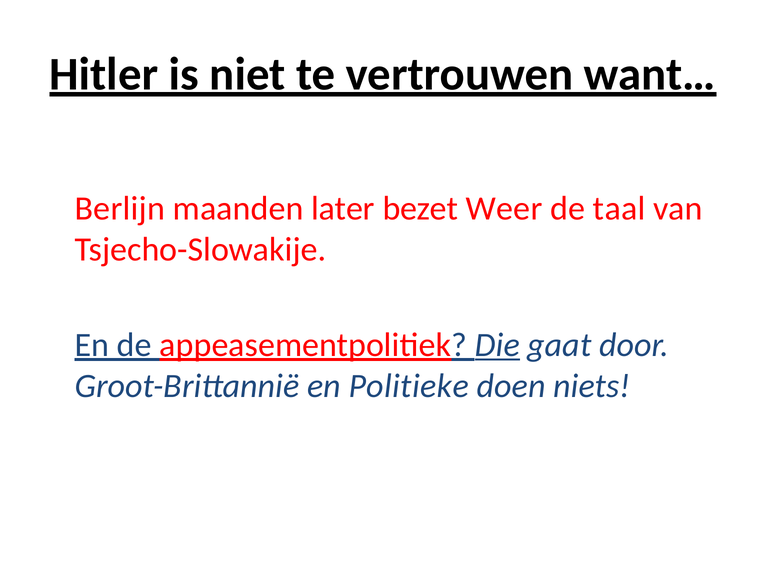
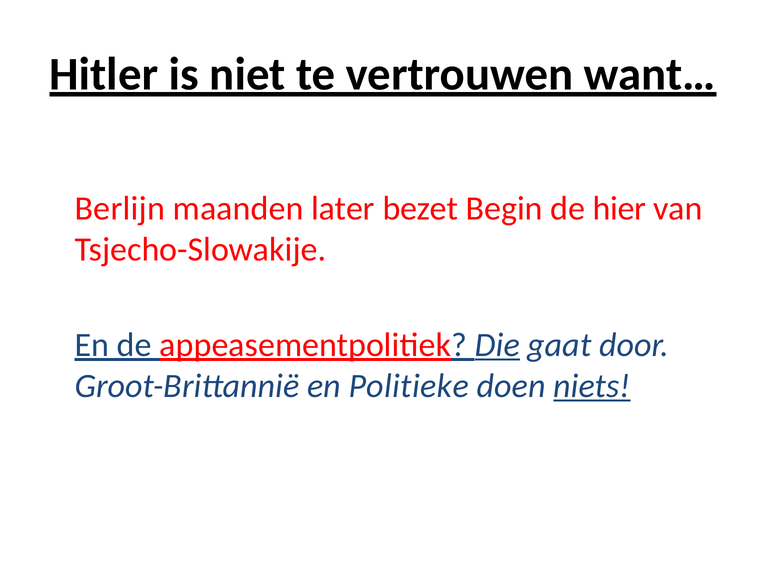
Weer: Weer -> Begin (504, 208)
taal: taal -> hier (619, 208)
niets underline: none -> present (592, 385)
